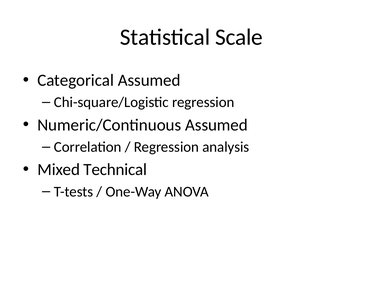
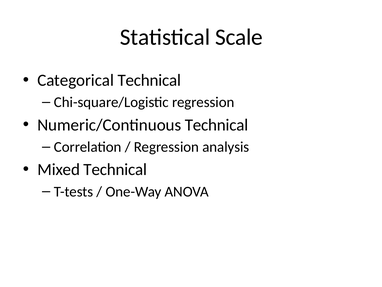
Categorical Assumed: Assumed -> Technical (149, 80)
Numeric/Continuous Assumed: Assumed -> Technical (217, 125)
